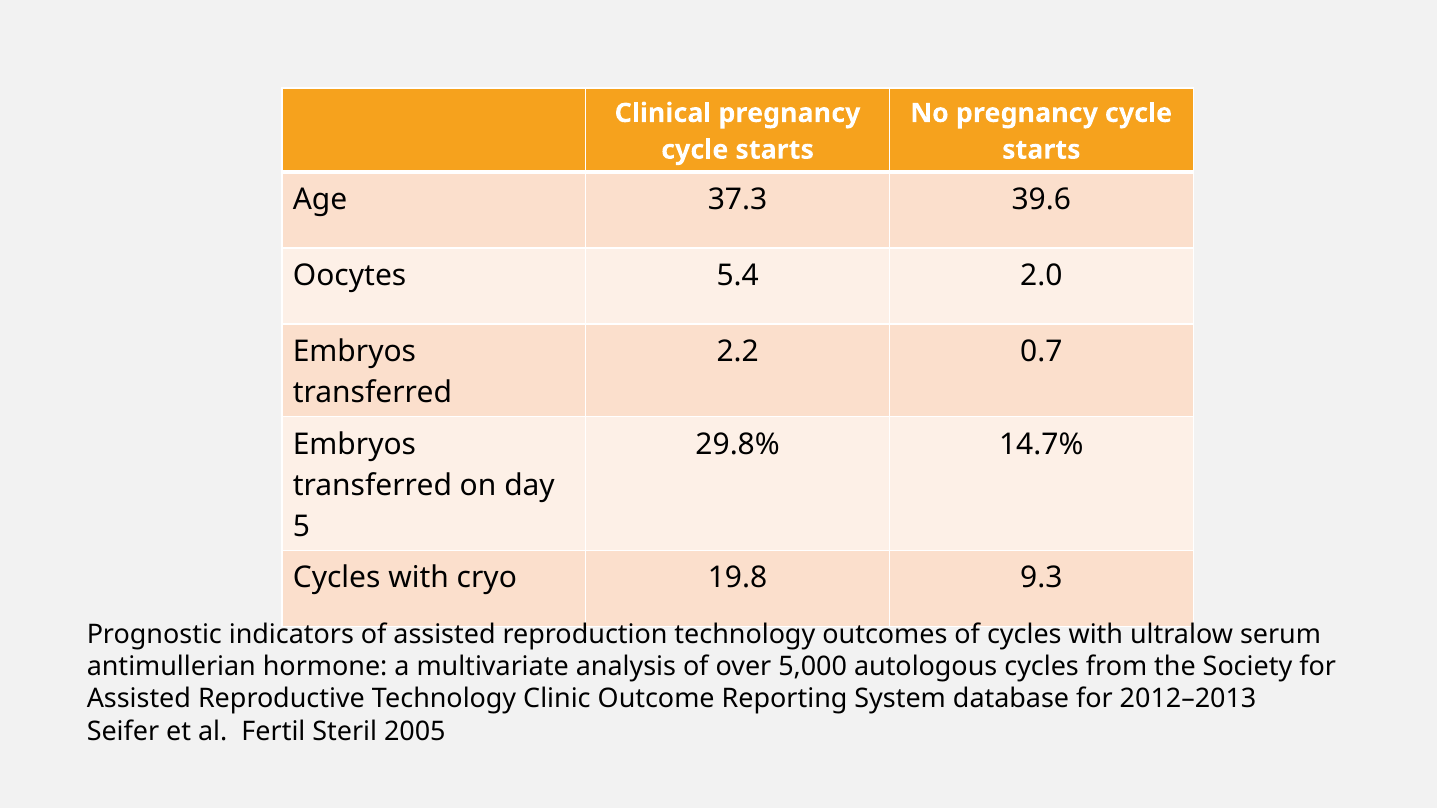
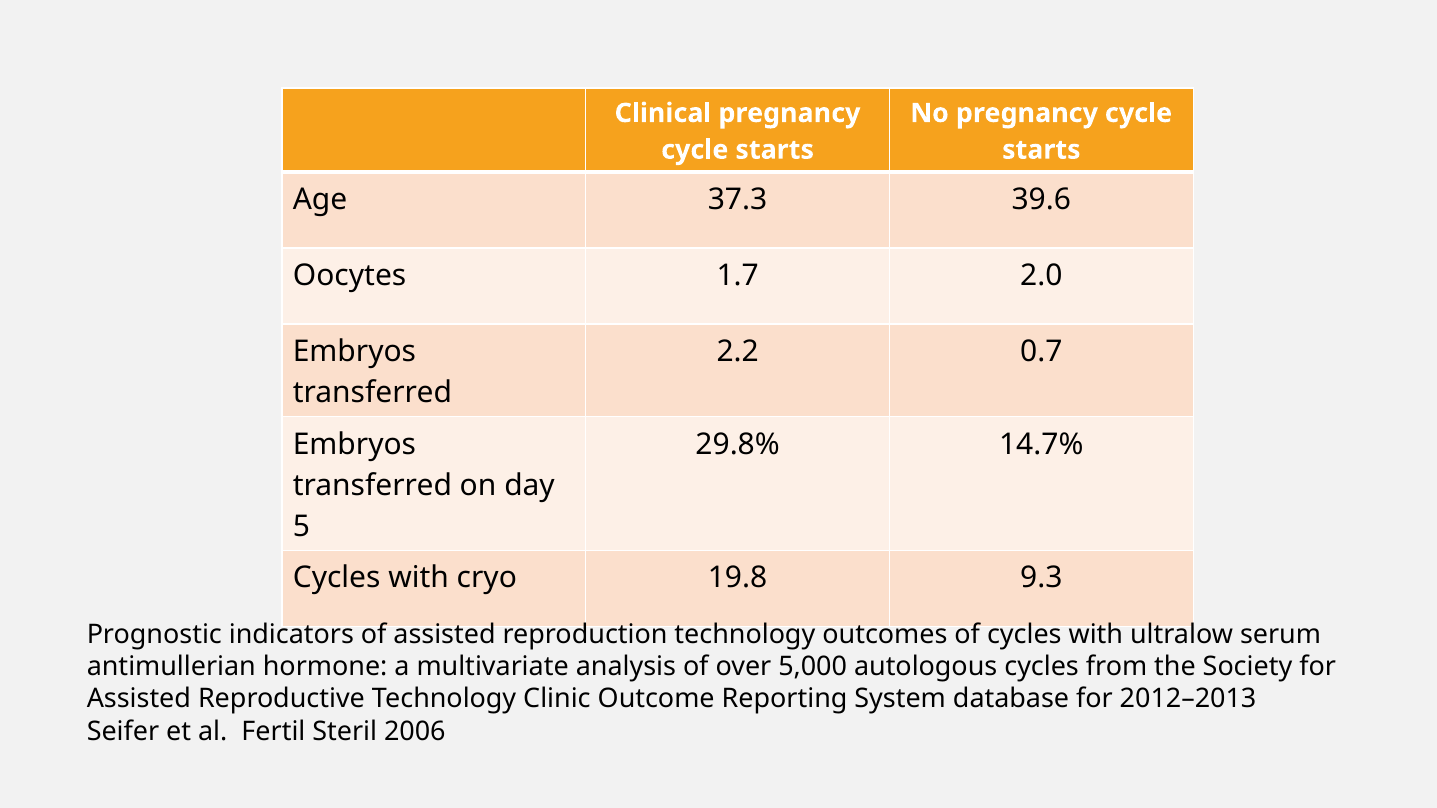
5.4: 5.4 -> 1.7 (738, 276)
2005: 2005 -> 2006 (415, 732)
